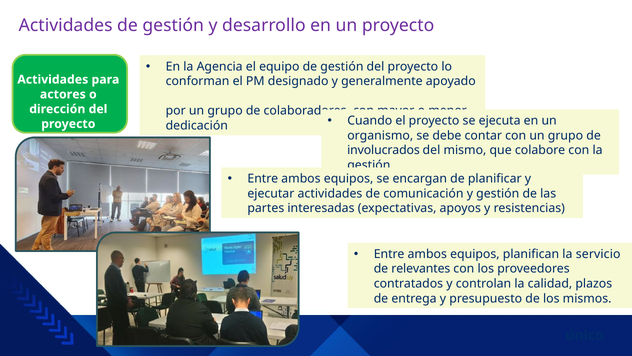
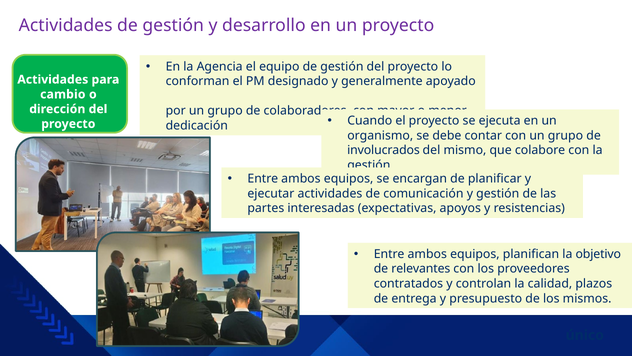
actores: actores -> cambio (63, 94)
servicio: servicio -> objetivo (598, 254)
